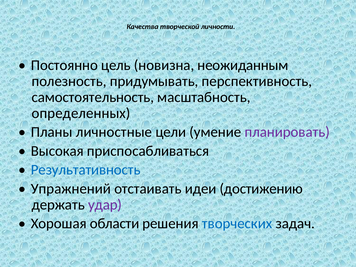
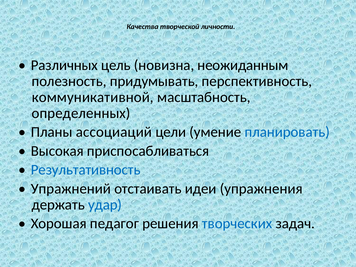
Постоянно: Постоянно -> Различных (64, 65)
самостоятельность: самостоятельность -> коммуникативной (93, 97)
личностные: личностные -> ассоциаций (114, 132)
планировать colour: purple -> blue (287, 132)
достижению: достижению -> упражнения (261, 189)
удар colour: purple -> blue (105, 205)
области: области -> педагог (114, 224)
